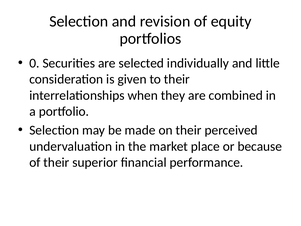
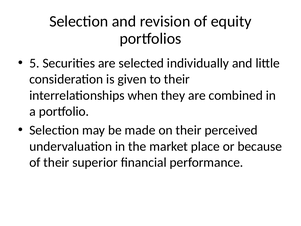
0: 0 -> 5 (34, 63)
